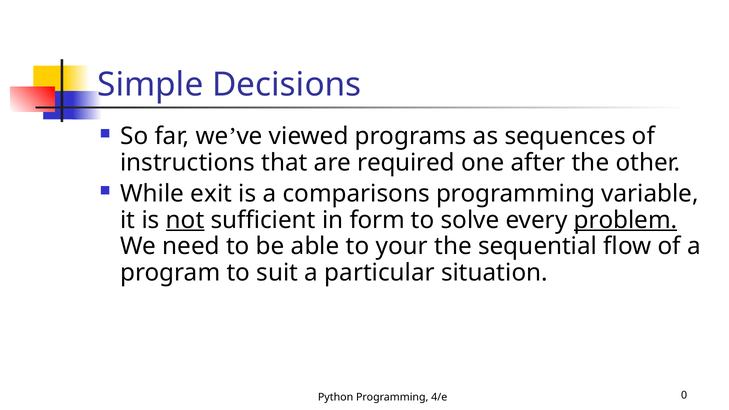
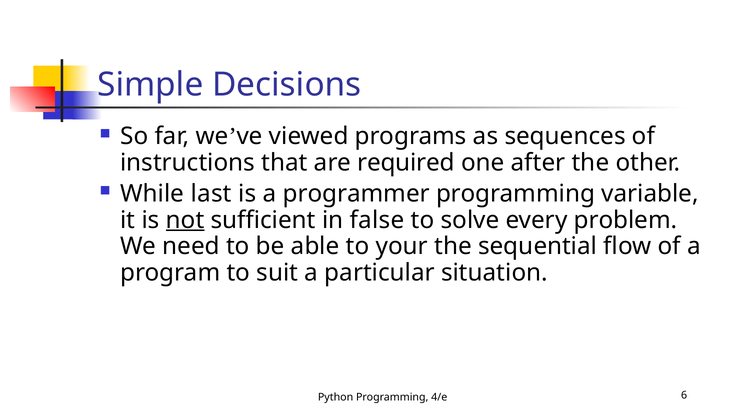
exit: exit -> last (211, 194)
comparisons: comparisons -> programmer (356, 194)
form: form -> false (377, 220)
problem underline: present -> none (625, 220)
0: 0 -> 6 (684, 395)
